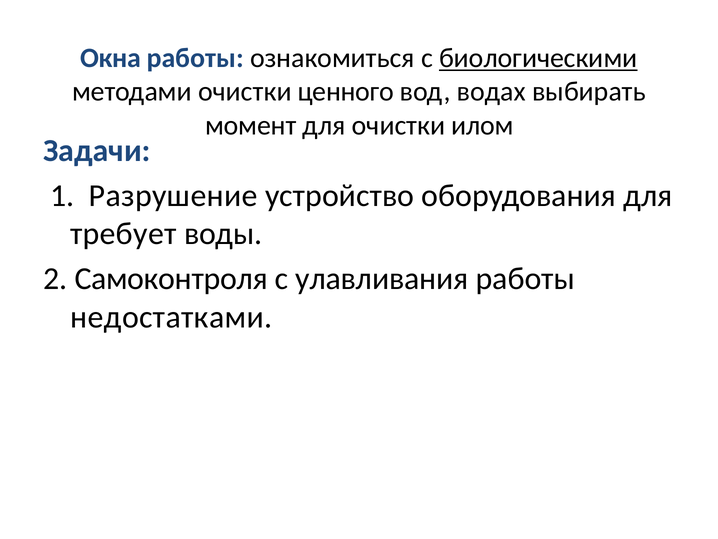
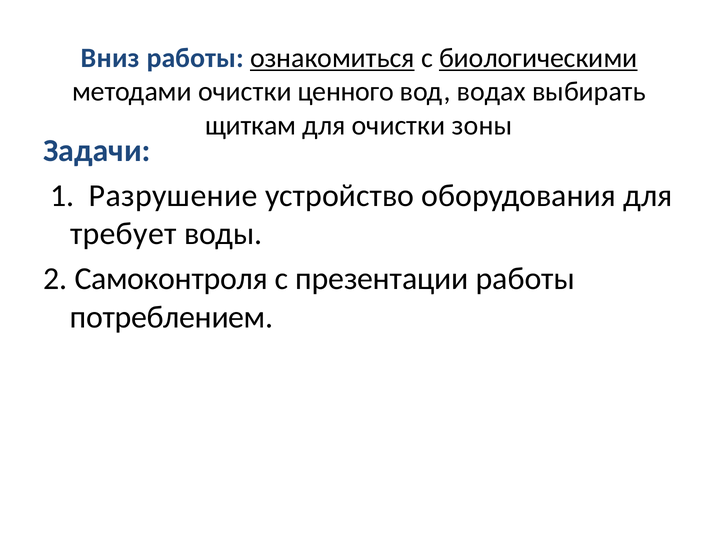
Окна: Окна -> Вниз (110, 58)
ознакомиться underline: none -> present (332, 58)
момент: момент -> щиткам (251, 125)
илом: илом -> зоны (482, 125)
улавливания: улавливания -> презентации (382, 278)
недостатками: недостатками -> потреблением (172, 317)
